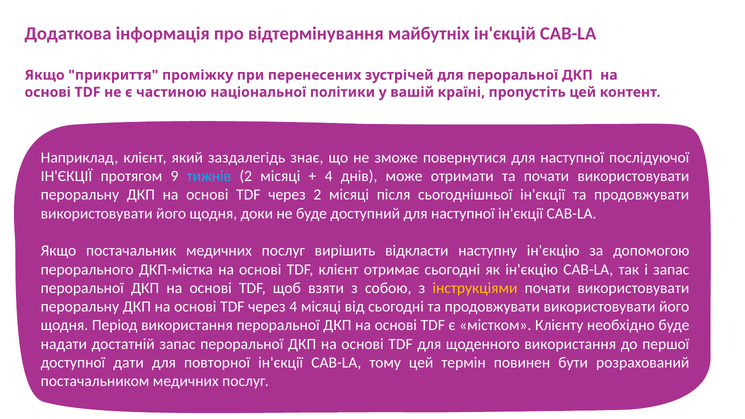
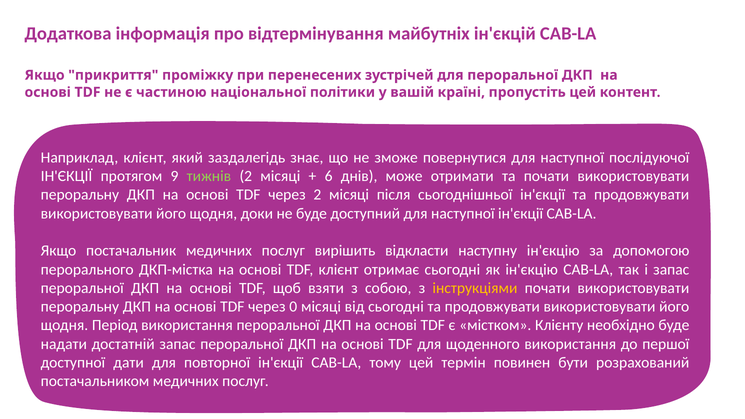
тижнів colour: light blue -> light green (209, 176)
4: 4 -> 6 (329, 176)
через 4: 4 -> 0 (293, 307)
